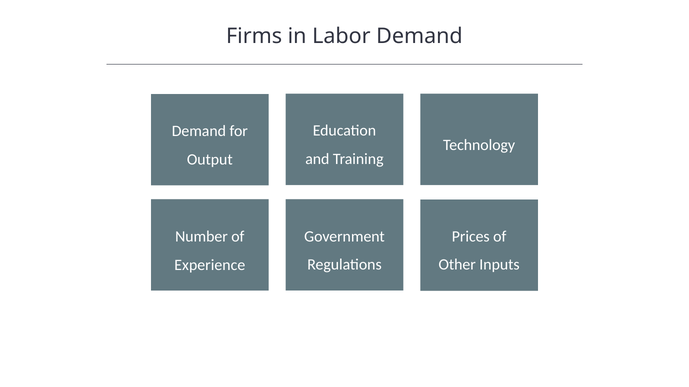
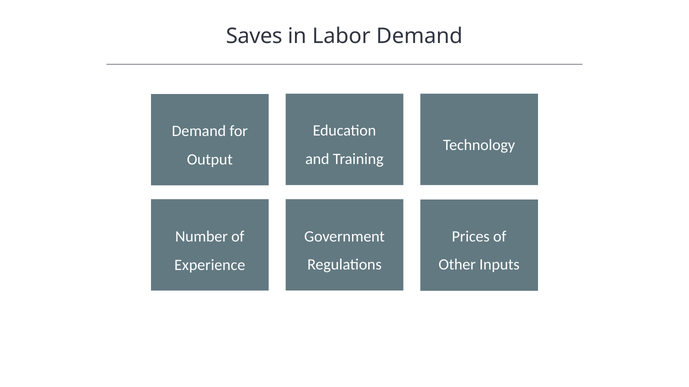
Firms: Firms -> Saves (254, 36)
